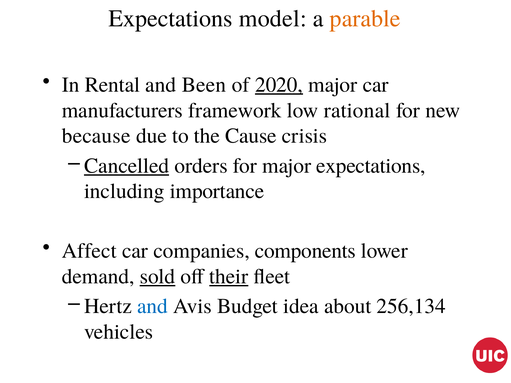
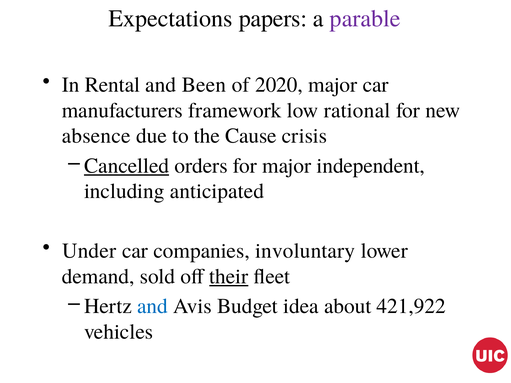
model: model -> papers (273, 19)
parable colour: orange -> purple (365, 19)
2020 underline: present -> none (279, 85)
because: because -> absence (96, 136)
major expectations: expectations -> independent (371, 166)
importance: importance -> anticipated (217, 191)
Affect: Affect -> Under (89, 251)
components: components -> involuntary (305, 251)
sold underline: present -> none (157, 277)
256,134: 256,134 -> 421,922 (411, 306)
